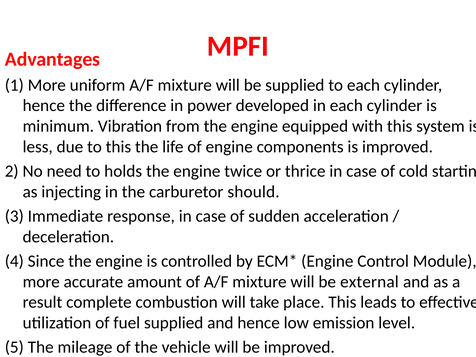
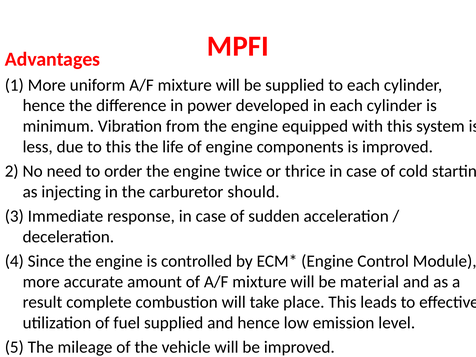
holds: holds -> order (123, 171)
external: external -> material (369, 282)
